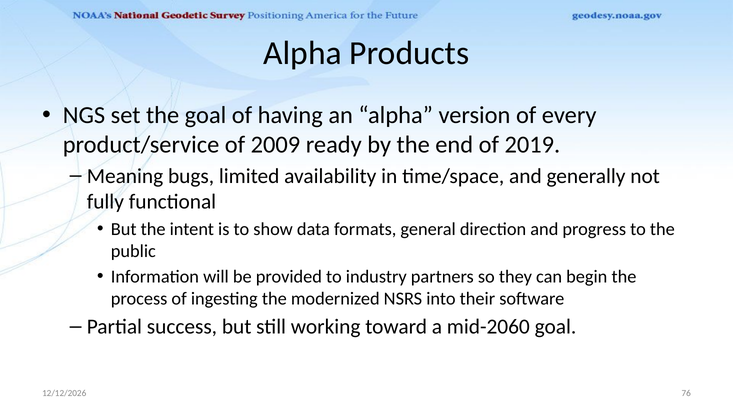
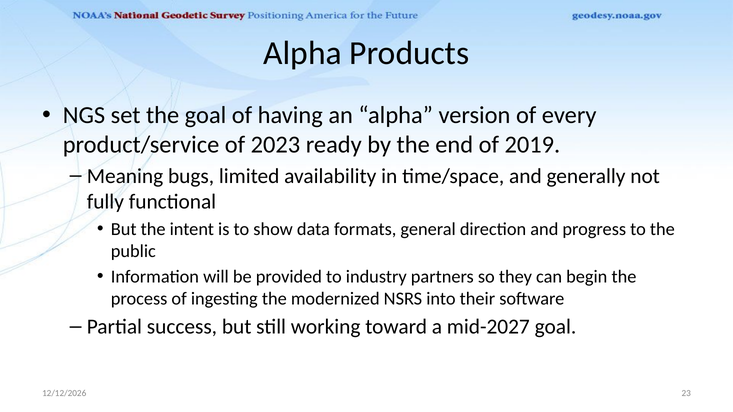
2009: 2009 -> 2023 (275, 145)
mid-2060: mid-2060 -> mid-2027 (488, 327)
76: 76 -> 23 (686, 394)
